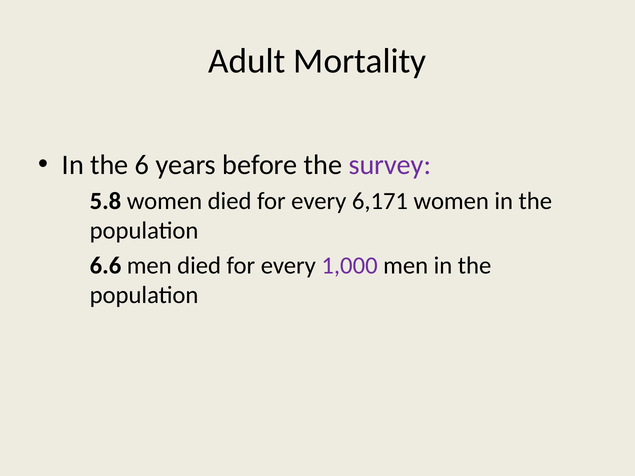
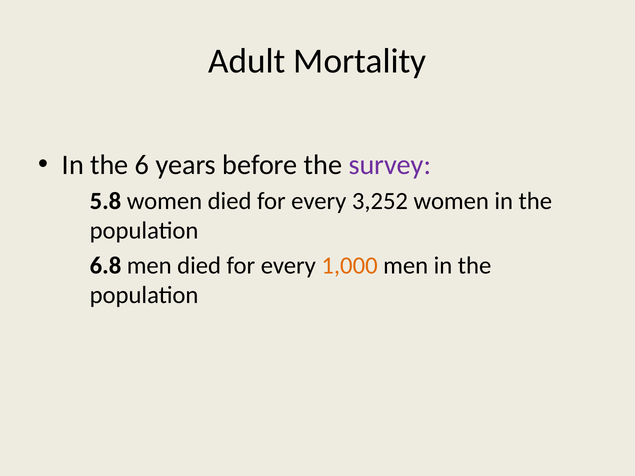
6,171: 6,171 -> 3,252 (380, 201)
6.6: 6.6 -> 6.8 (105, 265)
1,000 colour: purple -> orange (350, 265)
